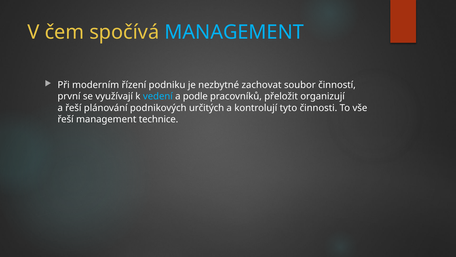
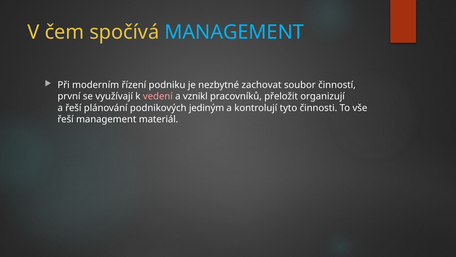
vedení colour: light blue -> pink (158, 96)
podle: podle -> vznikl (195, 96)
určitých: určitých -> jediným (207, 108)
technice: technice -> materiál (159, 119)
